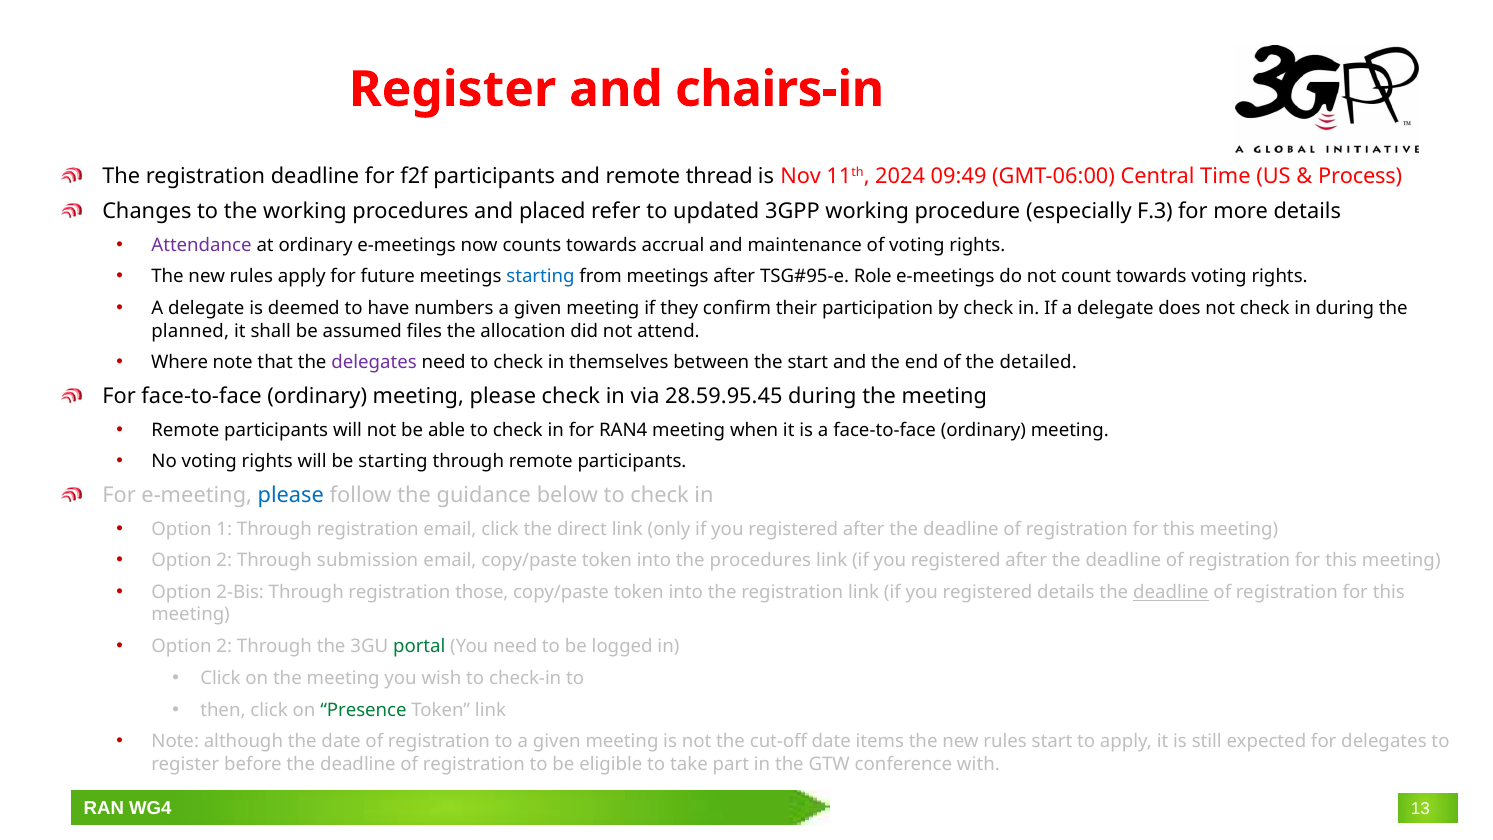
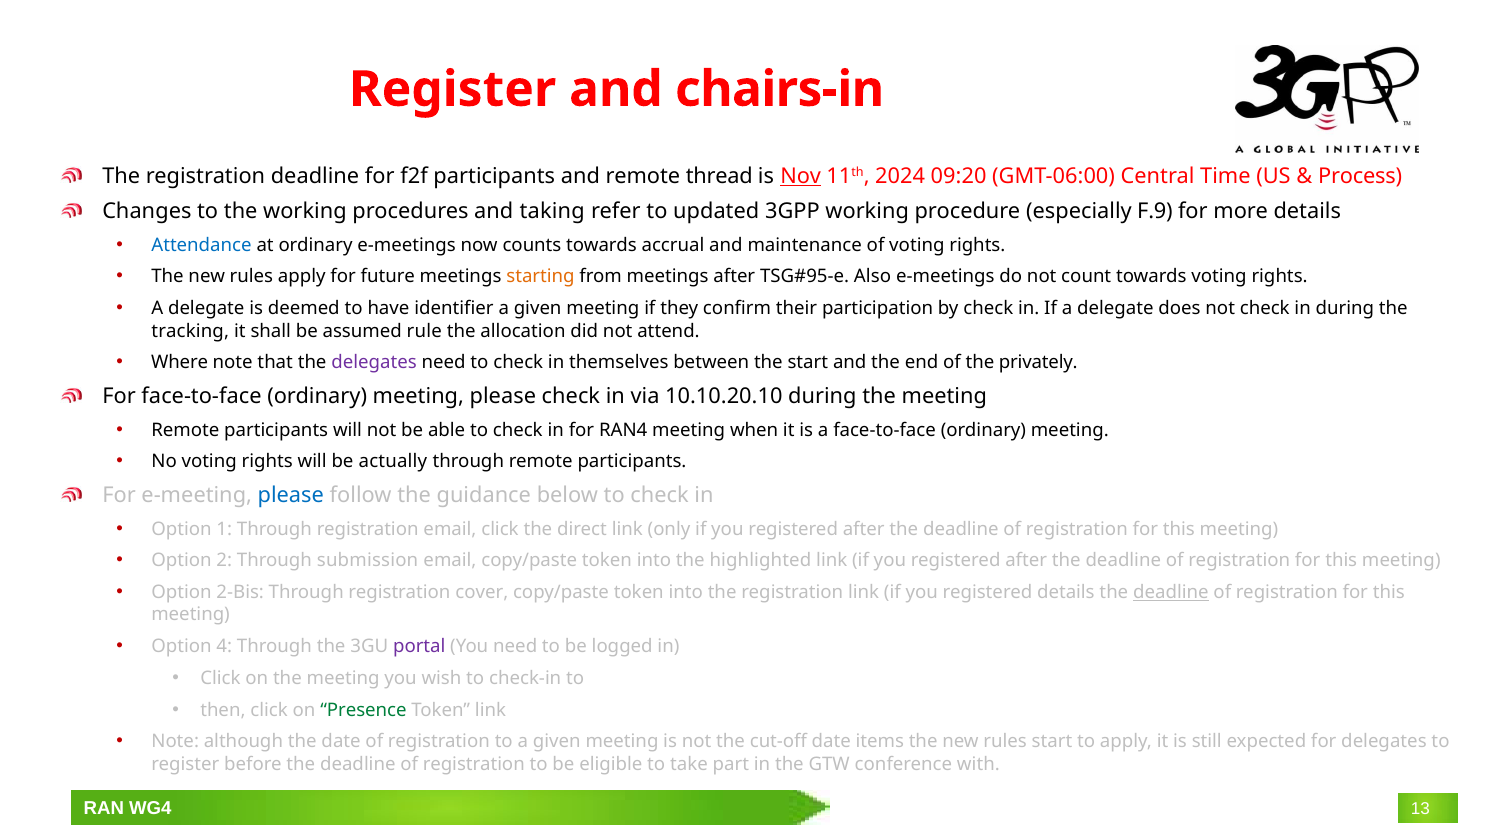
Nov underline: none -> present (801, 176)
09:49: 09:49 -> 09:20 (959, 176)
placed: placed -> taking (552, 212)
F.3: F.3 -> F.9 (1155, 212)
Attendance colour: purple -> blue (201, 245)
starting colour: blue -> orange (541, 277)
Role: Role -> Also (873, 277)
numbers: numbers -> identifier (454, 308)
planned: planned -> tracking (190, 331)
files: files -> rule (424, 331)
detailed: detailed -> privately (1038, 363)
28.59.95.45: 28.59.95.45 -> 10.10.20.10 (724, 396)
be starting: starting -> actually (393, 462)
the procedures: procedures -> highlighted (760, 561)
those: those -> cover (482, 592)
2: 2 -> 4 (224, 646)
portal colour: green -> purple (419, 646)
